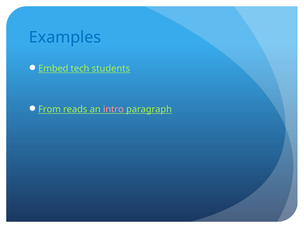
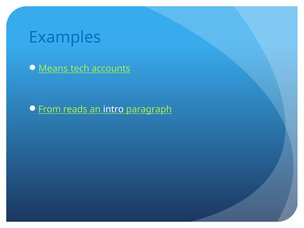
Embed: Embed -> Means (53, 69)
students: students -> accounts (111, 69)
intro colour: pink -> white (113, 109)
